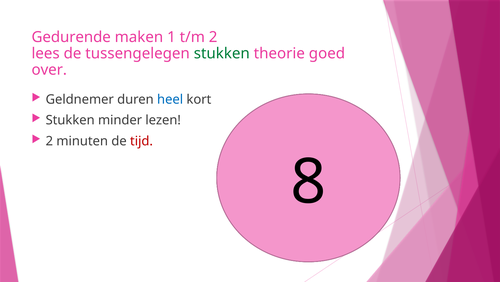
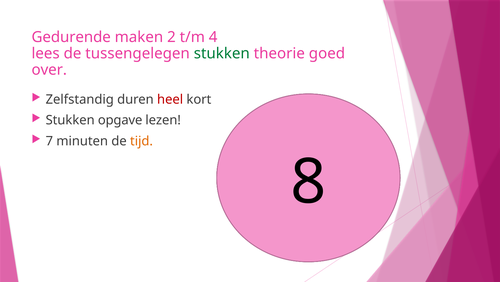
1: 1 -> 2 (171, 37)
t/m 2: 2 -> 4 (213, 37)
Geldnemer: Geldnemer -> Zelfstandig (80, 99)
heel colour: blue -> red (170, 99)
minder: minder -> opgave (120, 120)
2: 2 -> 7 (49, 141)
tijd colour: red -> orange (142, 141)
